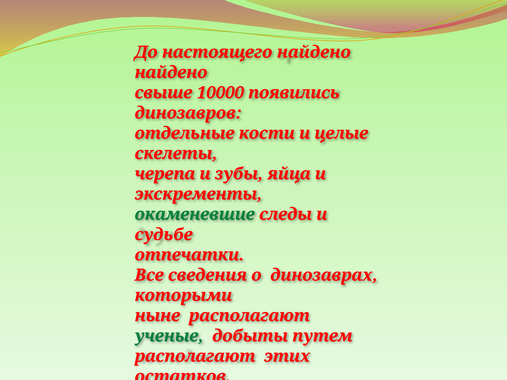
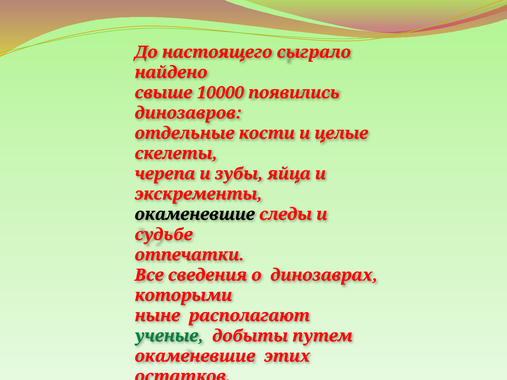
настоящего найдено: найдено -> сыграло (314, 52)
окаменевшие colour: green -> black (195, 214)
располагают: располагают -> окаменевшие (195, 356)
